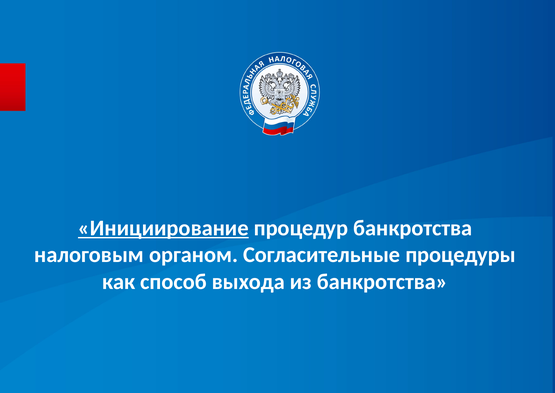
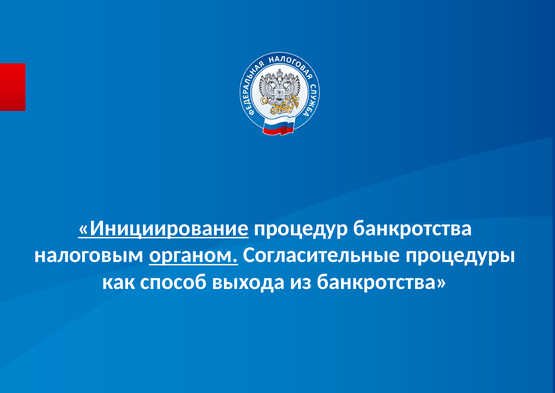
органом underline: none -> present (194, 255)
